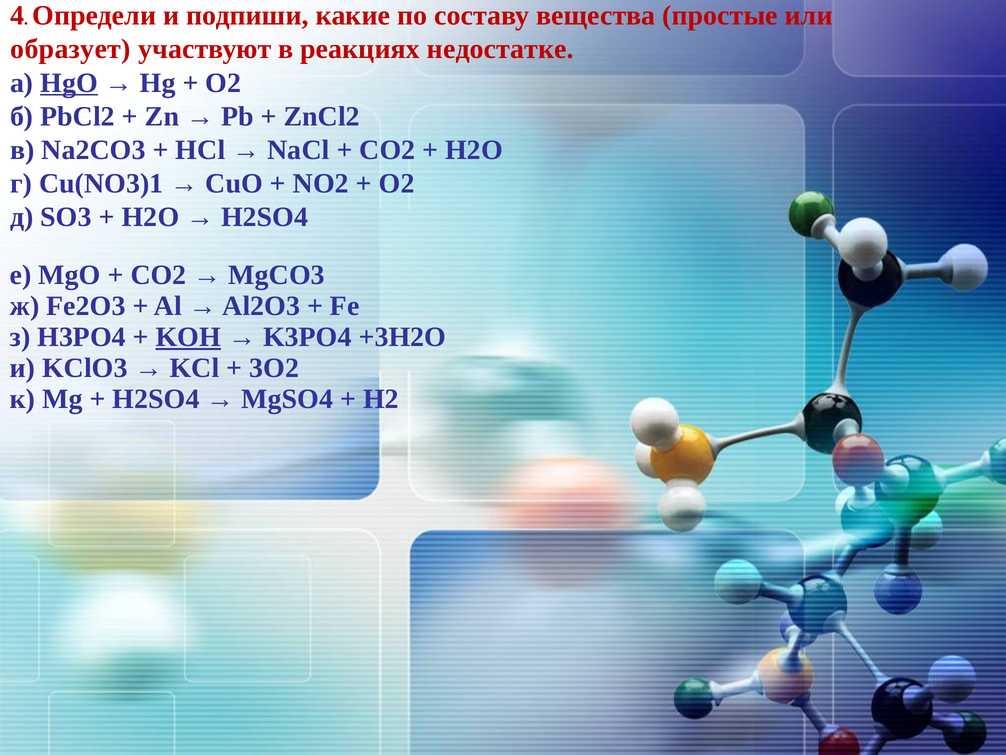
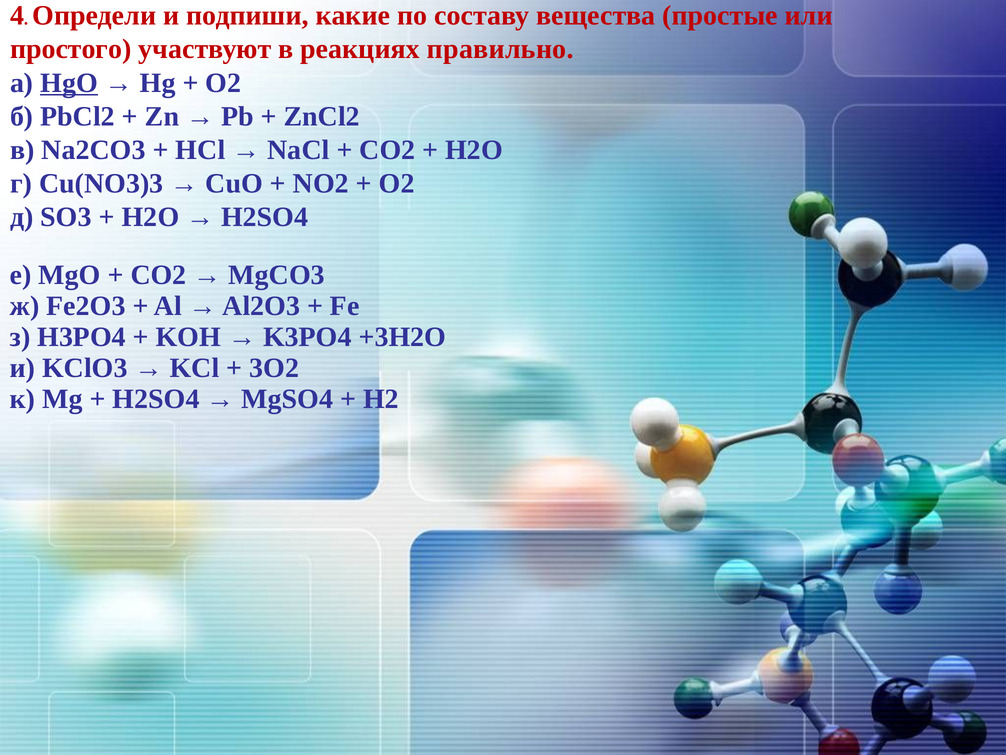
образует: образует -> простого (71, 49)
недостатке: недостатке -> правильно (500, 49)
Cu(NO3)1: Cu(NO3)1 -> Cu(NO3)3 (101, 183)
KOH underline: present -> none (188, 337)
